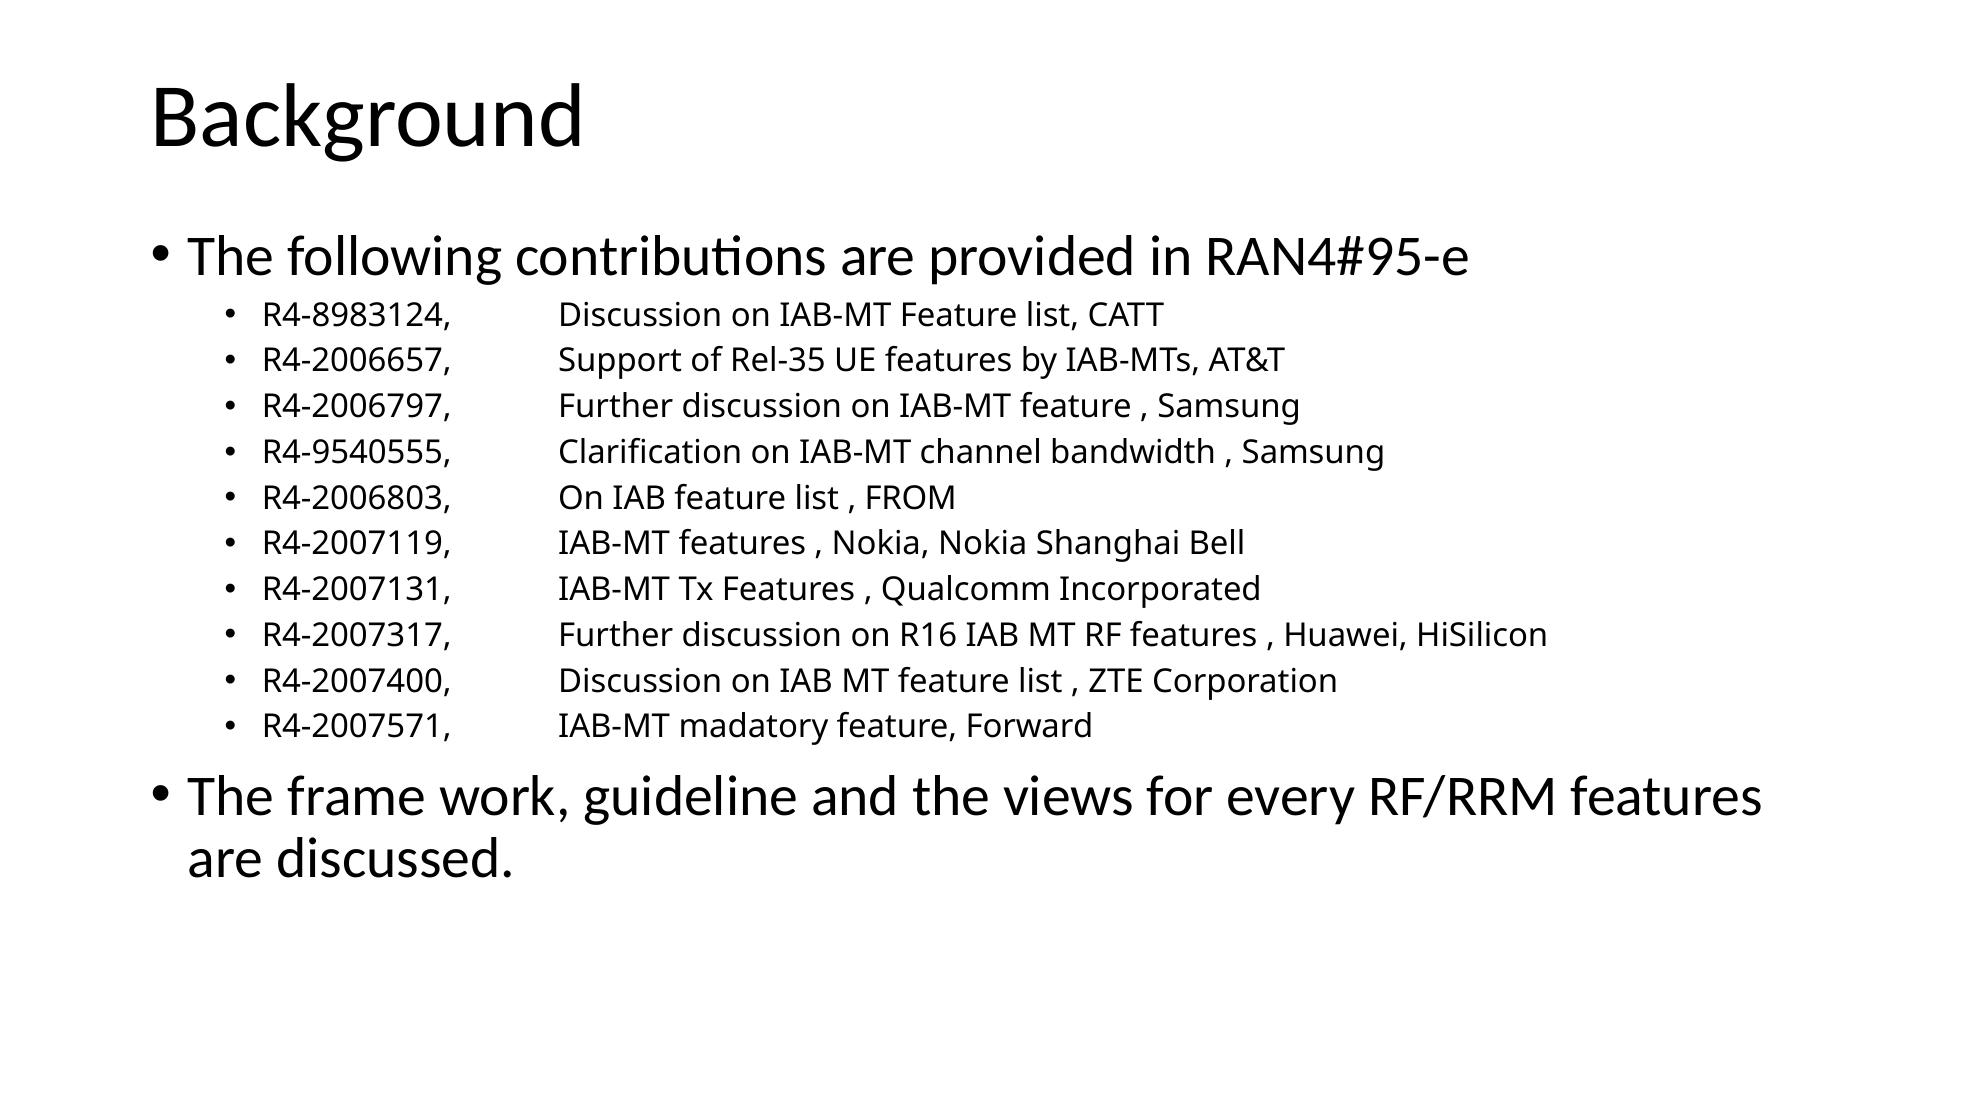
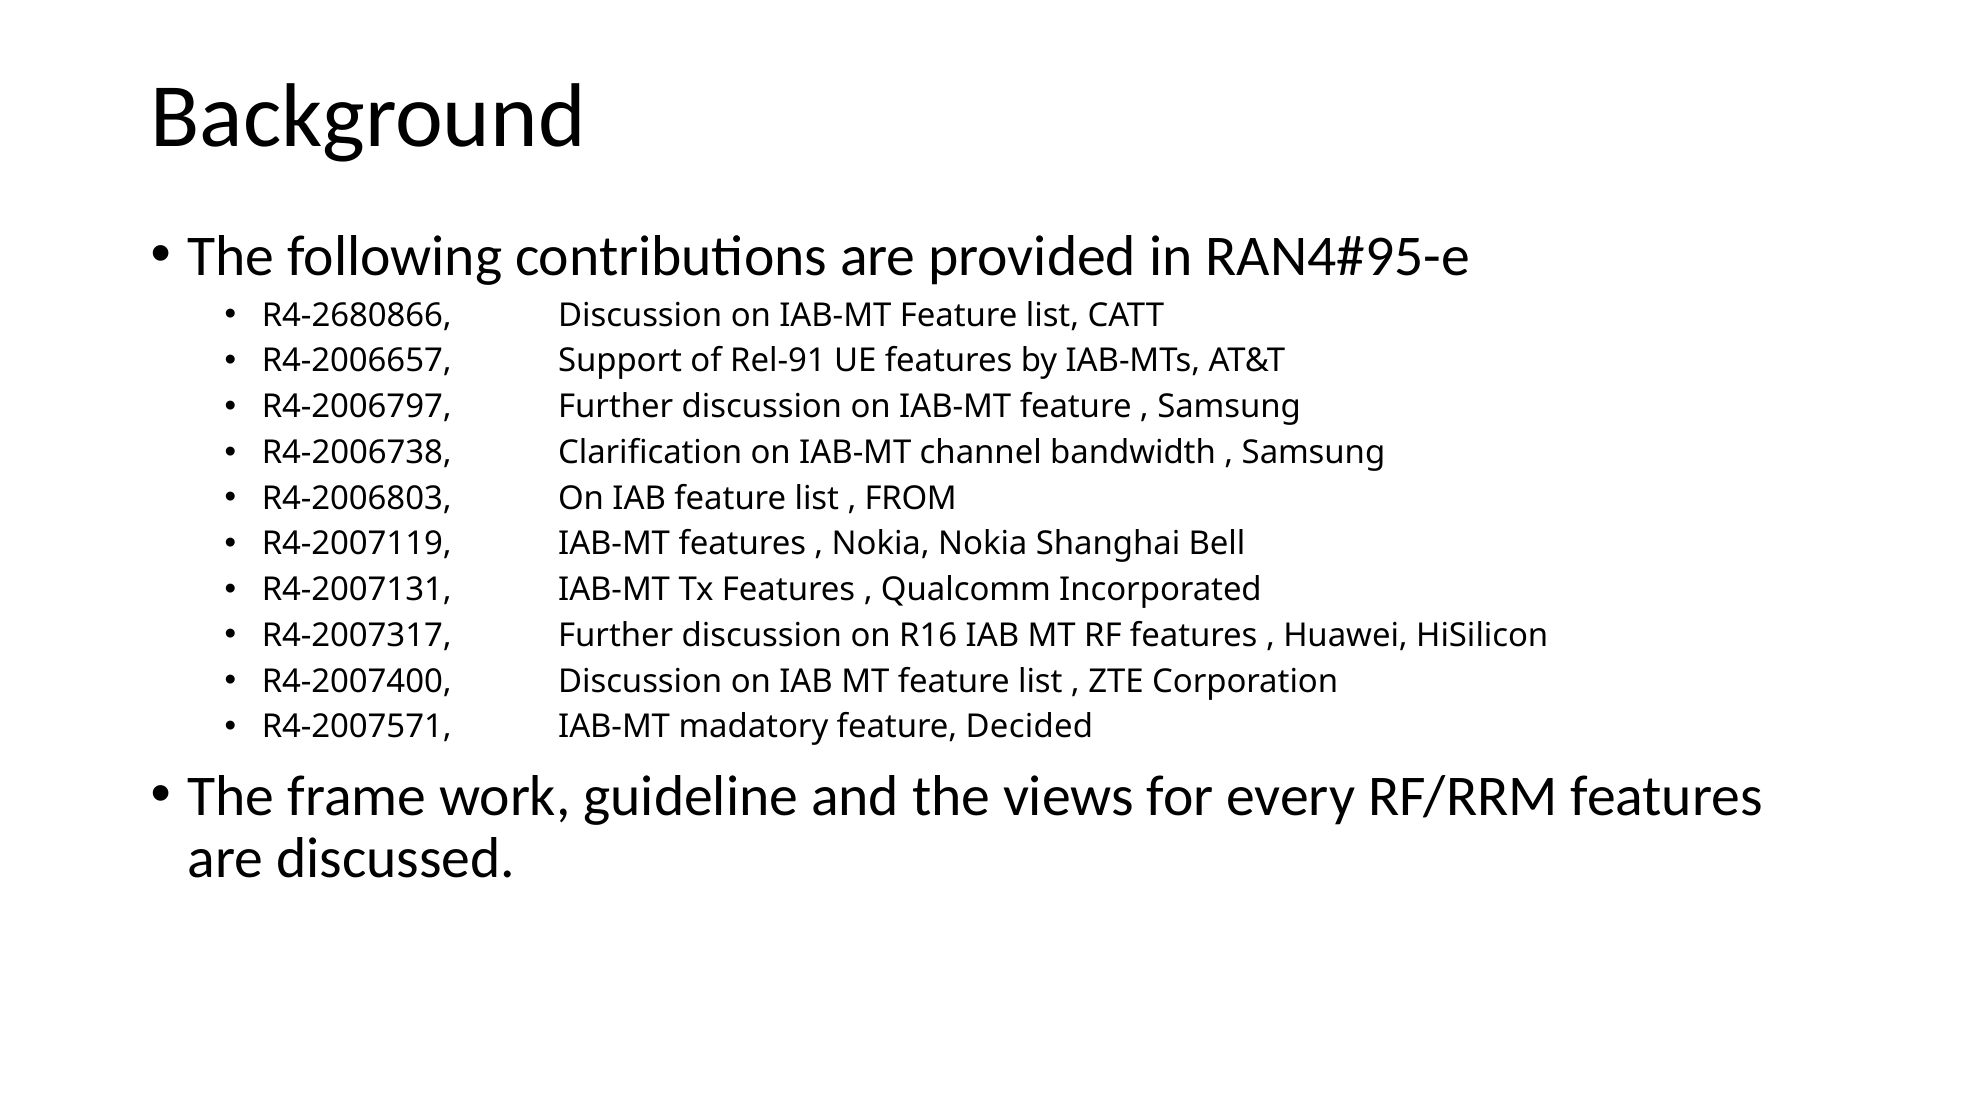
R4-8983124: R4-8983124 -> R4-2680866 (357, 316)
Rel-35: Rel-35 -> Rel-91 (778, 361)
R4-9540555: R4-9540555 -> R4-2006738 (357, 453)
Forward: Forward -> Decided (1029, 727)
